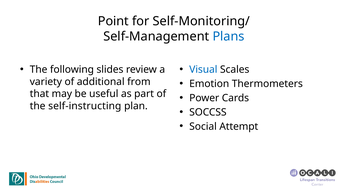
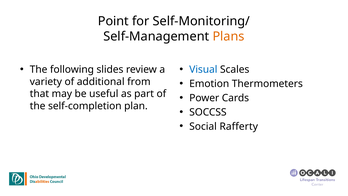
Plans colour: blue -> orange (229, 36)
self-instructing: self-instructing -> self-completion (85, 106)
Attempt: Attempt -> Rafferty (239, 126)
